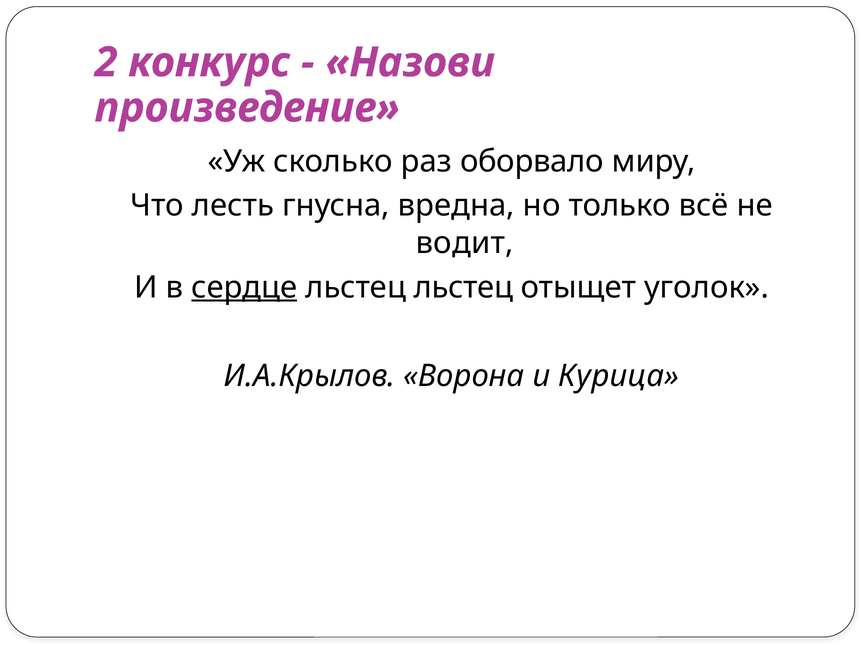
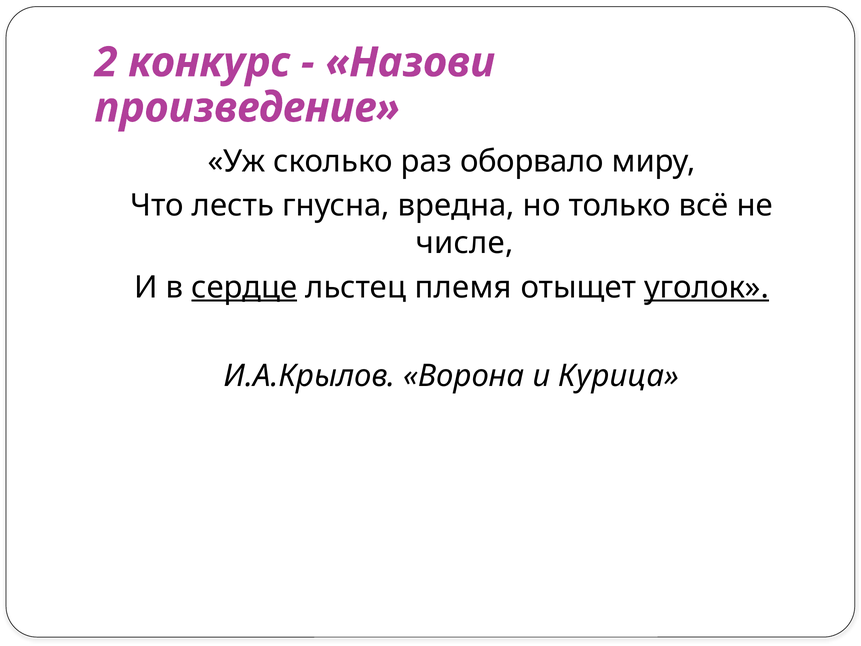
водит: водит -> числе (465, 243)
льстец льстец: льстец -> племя (463, 287)
уголок underline: none -> present (707, 287)
